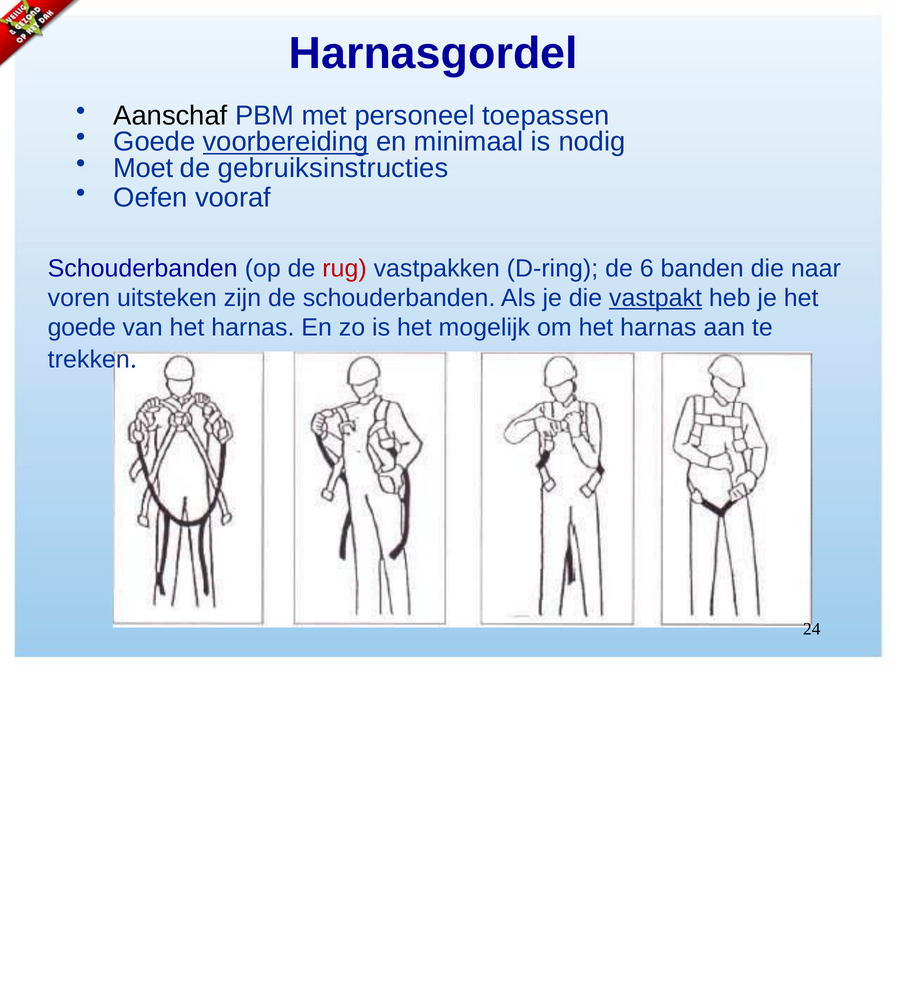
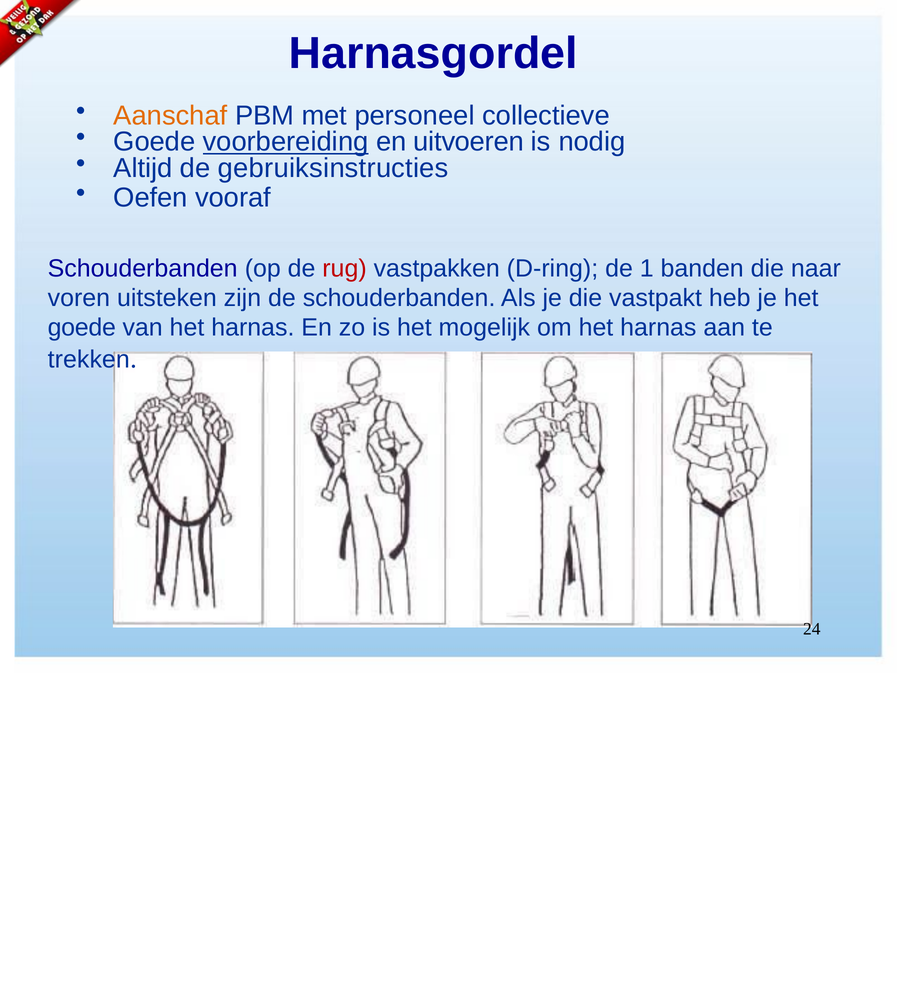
Aanschaf colour: black -> orange (170, 115)
toepassen: toepassen -> collectieve (546, 115)
minimaal: minimaal -> uitvoeren (469, 142)
Moet: Moet -> Altijd (143, 168)
6: 6 -> 1 (647, 268)
vastpakt underline: present -> none (655, 298)
